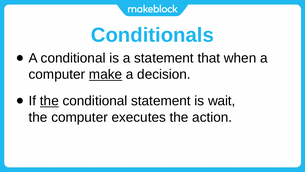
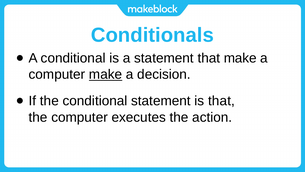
that when: when -> make (240, 58)
the underline: present -> none (49, 101)
is wait: wait -> that (222, 101)
